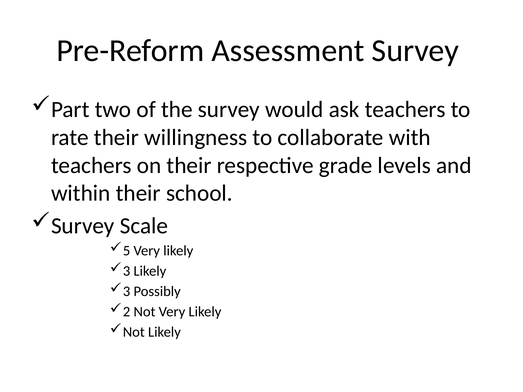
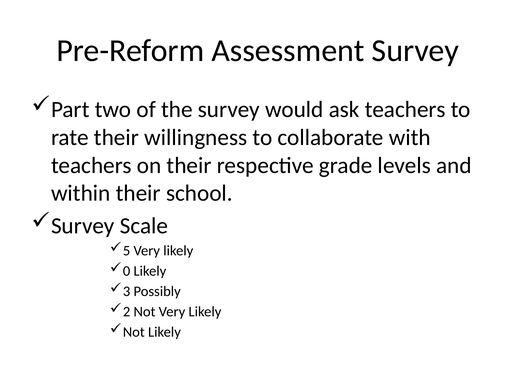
3: 3 -> 0 (127, 271)
